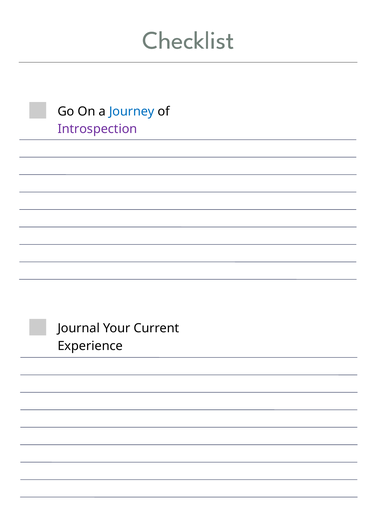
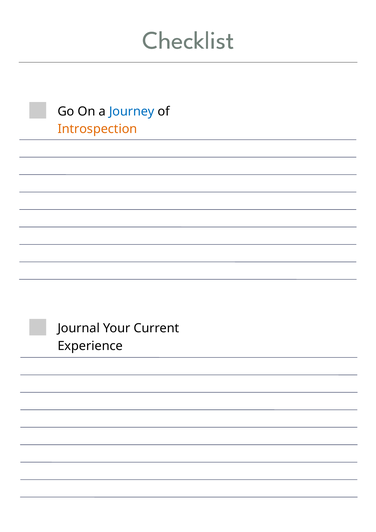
Introspection colour: purple -> orange (97, 129)
